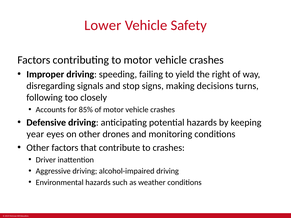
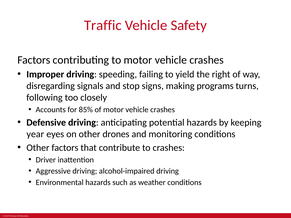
Lower: Lower -> Traffic (103, 25)
decisions: decisions -> programs (215, 86)
